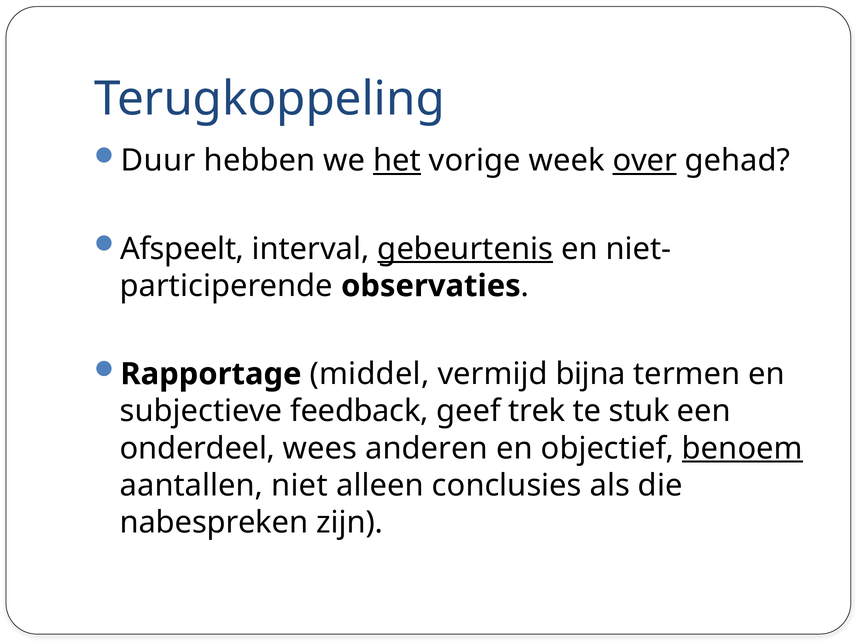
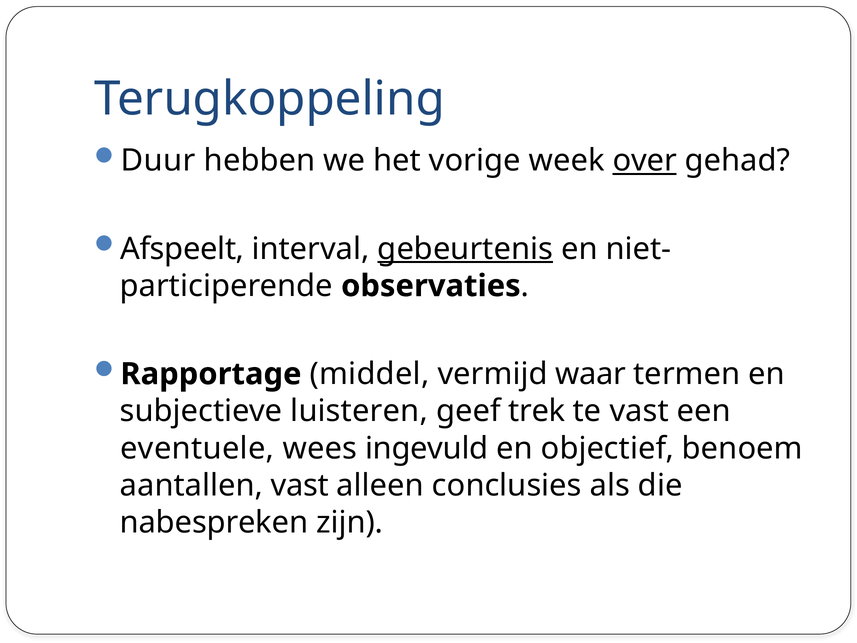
het underline: present -> none (397, 161)
bijna: bijna -> waar (591, 374)
feedback: feedback -> luisteren (359, 411)
te stuk: stuk -> vast (639, 411)
onderdeel: onderdeel -> eventuele (197, 448)
anderen: anderen -> ingevuld (427, 448)
benoem underline: present -> none (742, 448)
aantallen niet: niet -> vast (300, 485)
